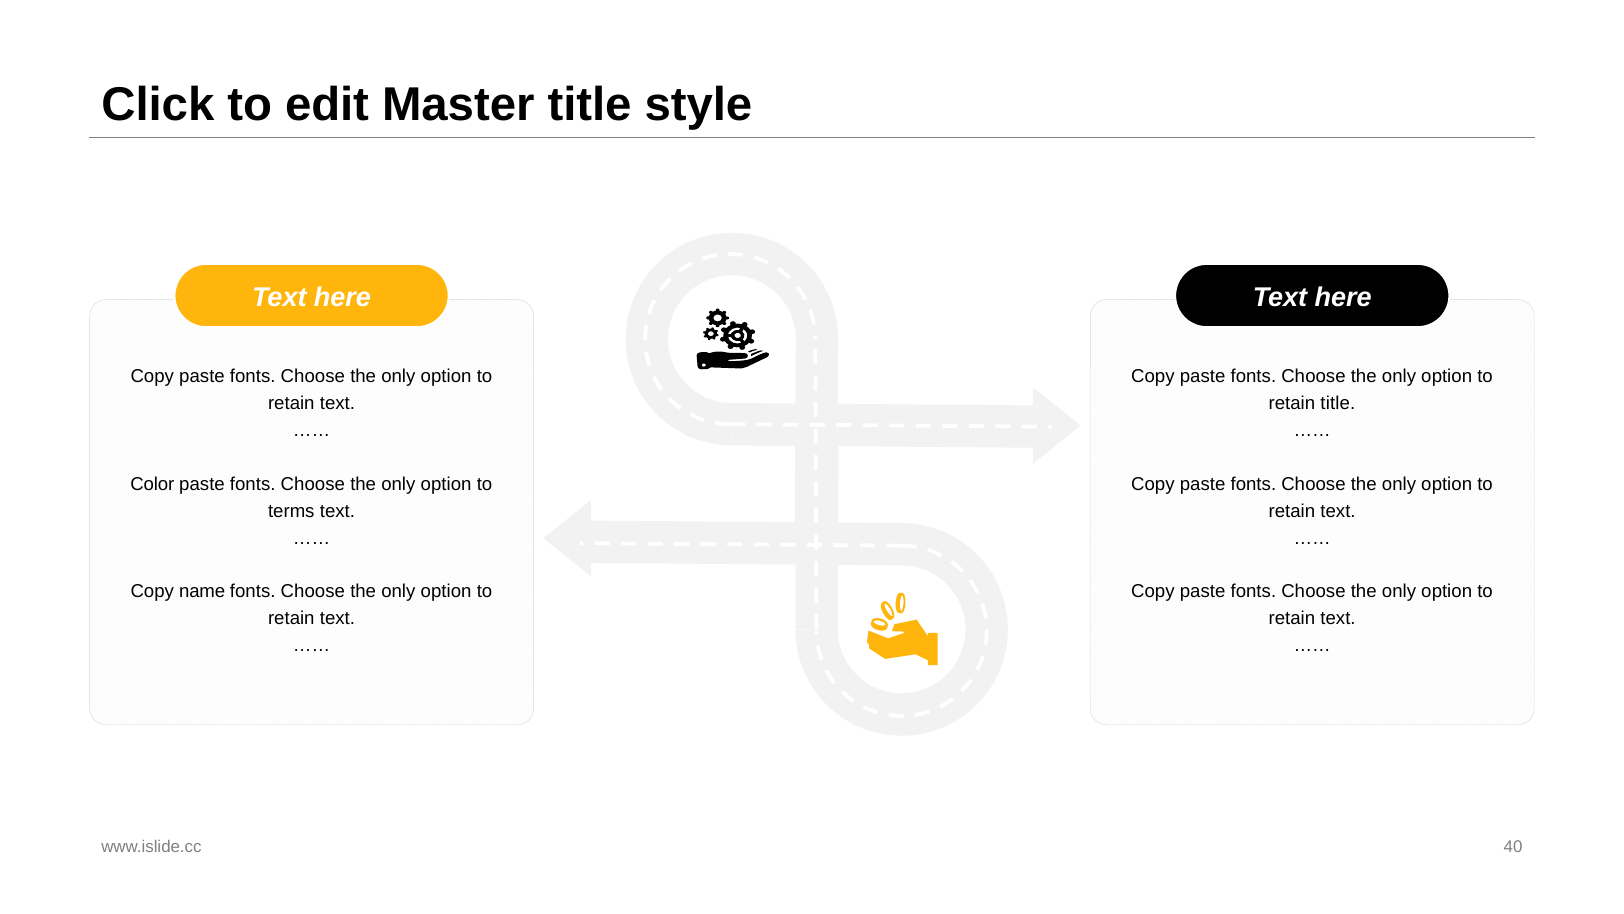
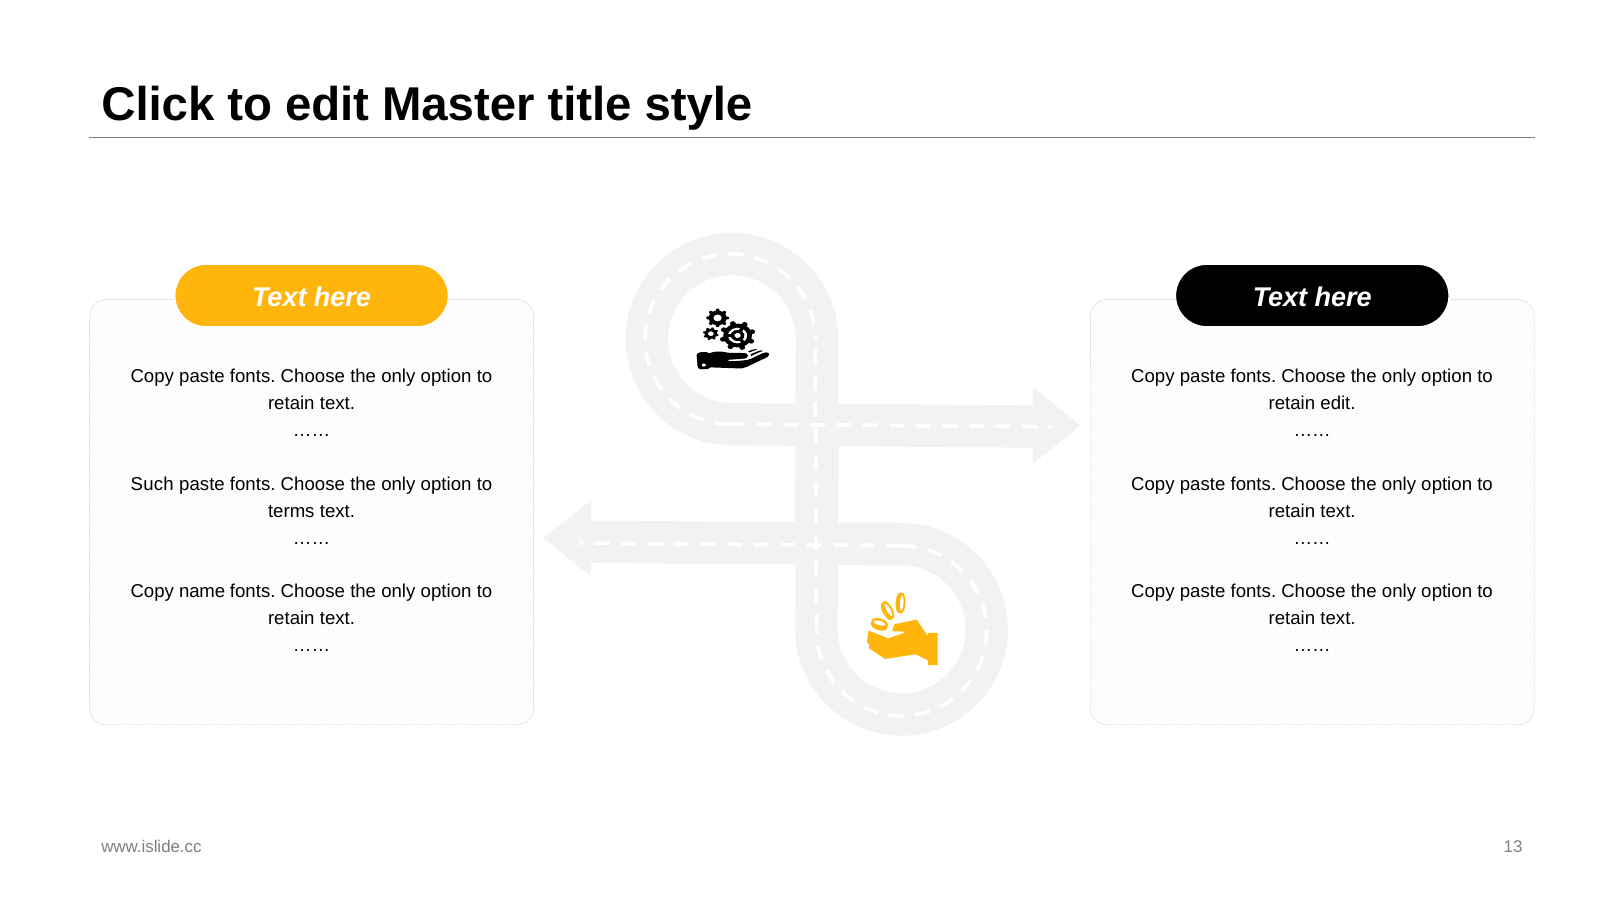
retain title: title -> edit (1338, 403)
Color: Color -> Such (152, 484)
40: 40 -> 13 (1513, 846)
